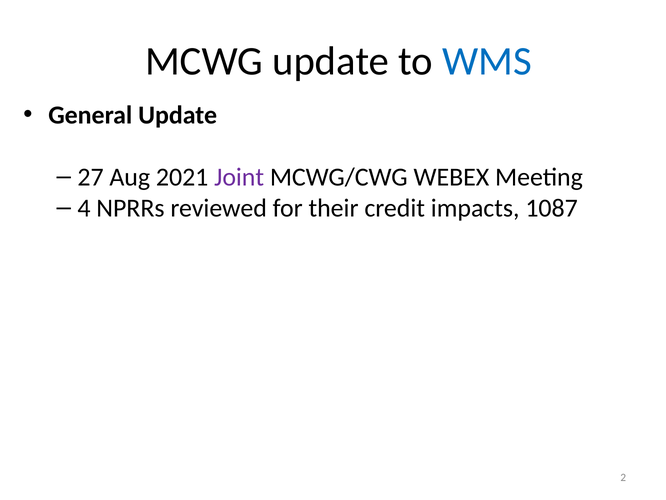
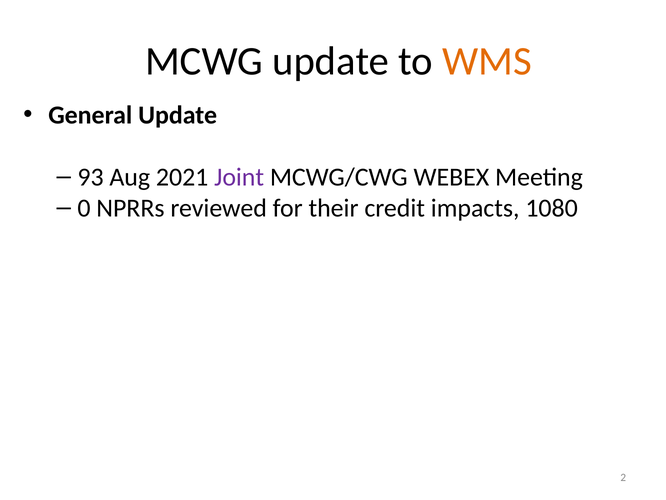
WMS colour: blue -> orange (487, 61)
27: 27 -> 93 (91, 177)
4: 4 -> 0 (84, 208)
1087: 1087 -> 1080 (552, 208)
